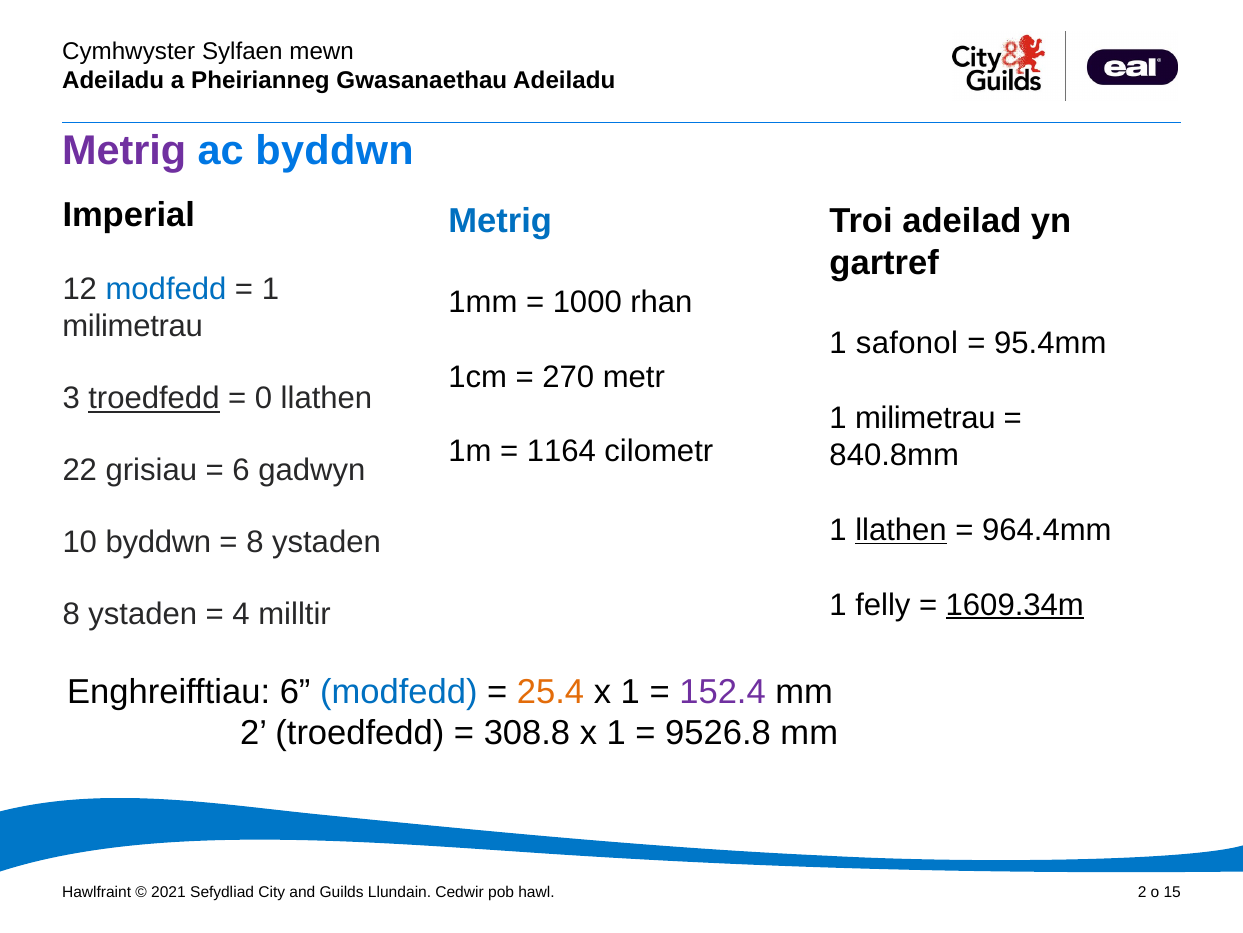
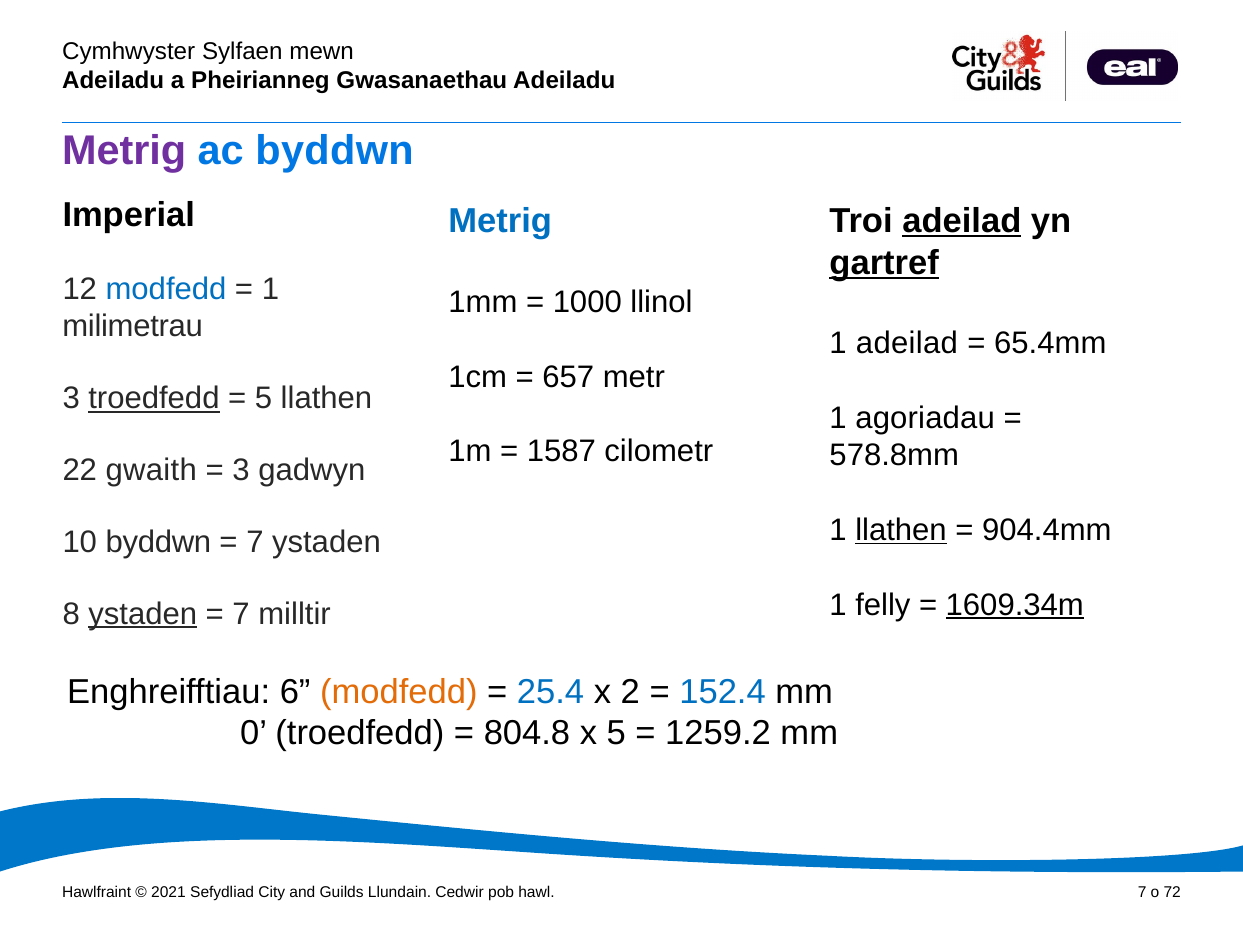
adeilad underline: none -> present (962, 221)
gartref underline: none -> present (884, 263)
rhan: rhan -> llinol (661, 302)
1 safonol: safonol -> adeilad (907, 343)
95.4mm: 95.4mm -> 65.4mm (1050, 343)
270: 270 -> 657 (568, 376)
0: 0 -> 5 (263, 398)
milimetrau: milimetrau -> agoriadau (925, 418)
1164: 1164 -> 1587 (561, 451)
840.8mm: 840.8mm -> 578.8mm (894, 455)
grisiau: grisiau -> gwaith (151, 470)
6: 6 -> 3 (241, 470)
964.4mm: 964.4mm -> 904.4mm (1047, 530)
8: 8 -> 7 (255, 542)
ystaden underline: none -> present (143, 613)
4: 4 -> 7 (241, 613)
modfedd colour: blue -> orange (399, 691)
25.4 colour: orange -> blue (551, 691)
1: 1 -> 2 (630, 691)
152.4 colour: purple -> blue (723, 691)
2: 2 -> 0 (254, 733)
308.8: 308.8 -> 804.8 (527, 733)
1: 1 -> 5 (616, 733)
9526.8: 9526.8 -> 1259.2 (718, 733)
2: 2 -> 7 (1142, 891)
15: 15 -> 72 (1172, 891)
